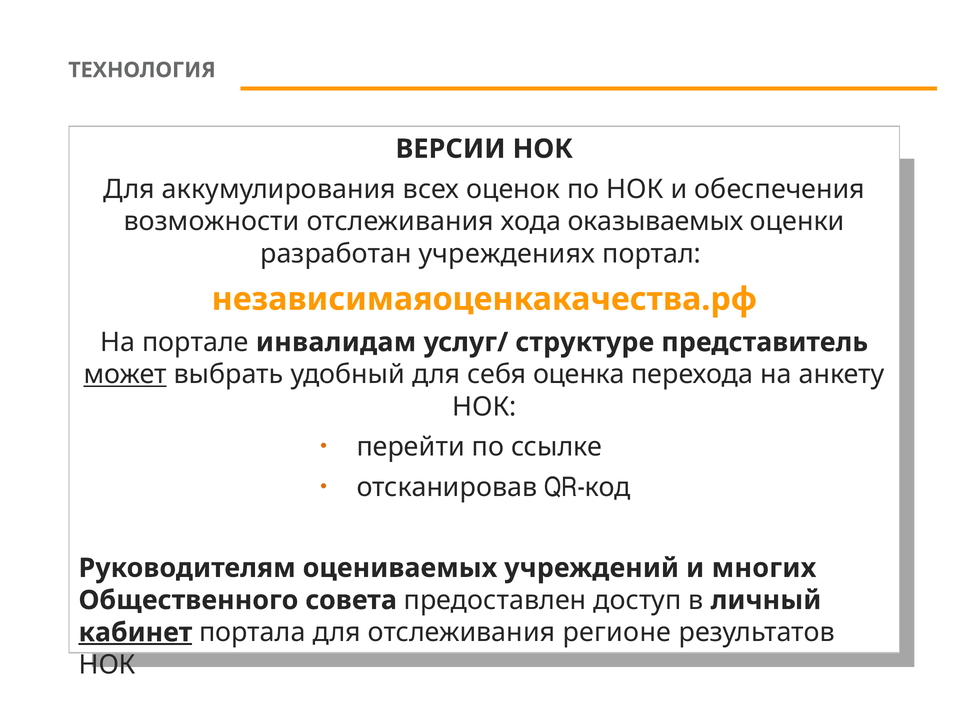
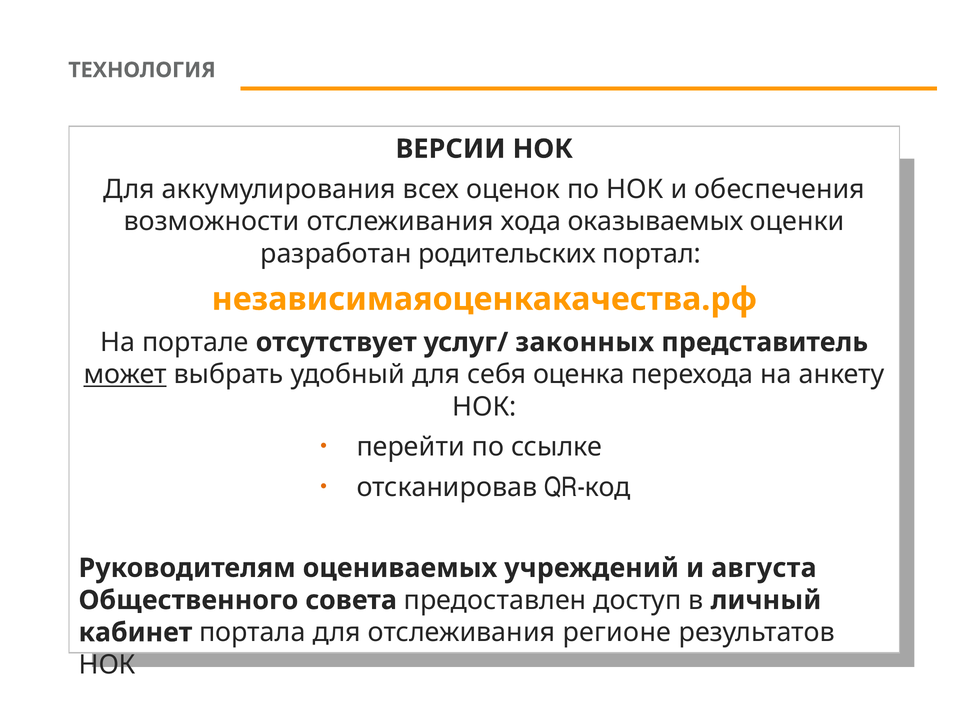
учреждениях: учреждениях -> родительских (507, 254)
инвалидам: инвалидам -> отсутствует (336, 342)
структуре: структуре -> законных (585, 342)
многих: многих -> августа (764, 568)
кабинет underline: present -> none (135, 633)
